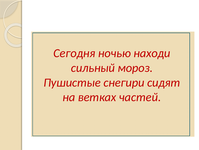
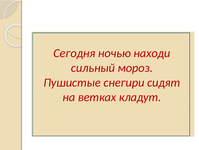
частей: частей -> кладут (140, 97)
